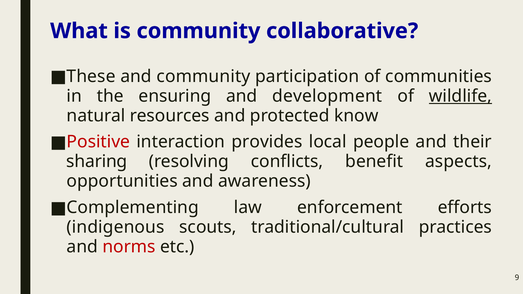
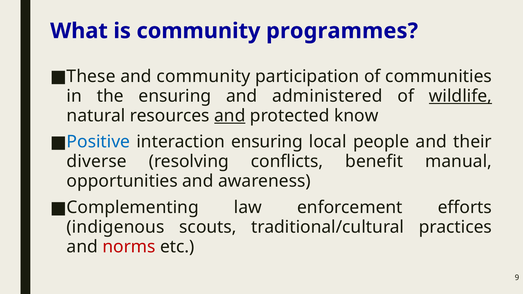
collaborative: collaborative -> programmes (342, 31)
development: development -> administered (327, 96)
and underline: none -> present (230, 116)
Positive colour: red -> blue (98, 142)
interaction provides: provides -> ensuring (267, 142)
sharing: sharing -> diverse (97, 162)
aspects: aspects -> manual (459, 162)
